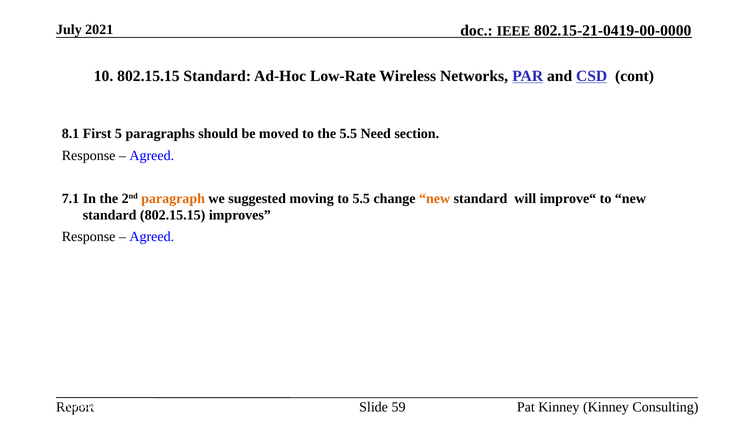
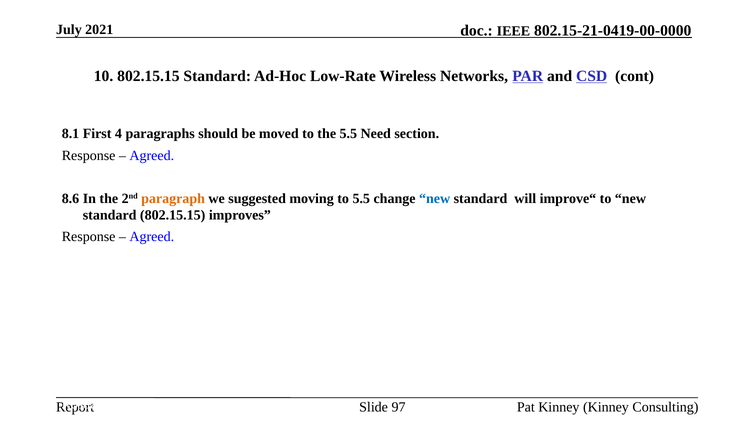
5: 5 -> 4 (118, 134)
7.1: 7.1 -> 8.6 (71, 198)
new colour: orange -> blue (435, 198)
59: 59 -> 97 (399, 407)
